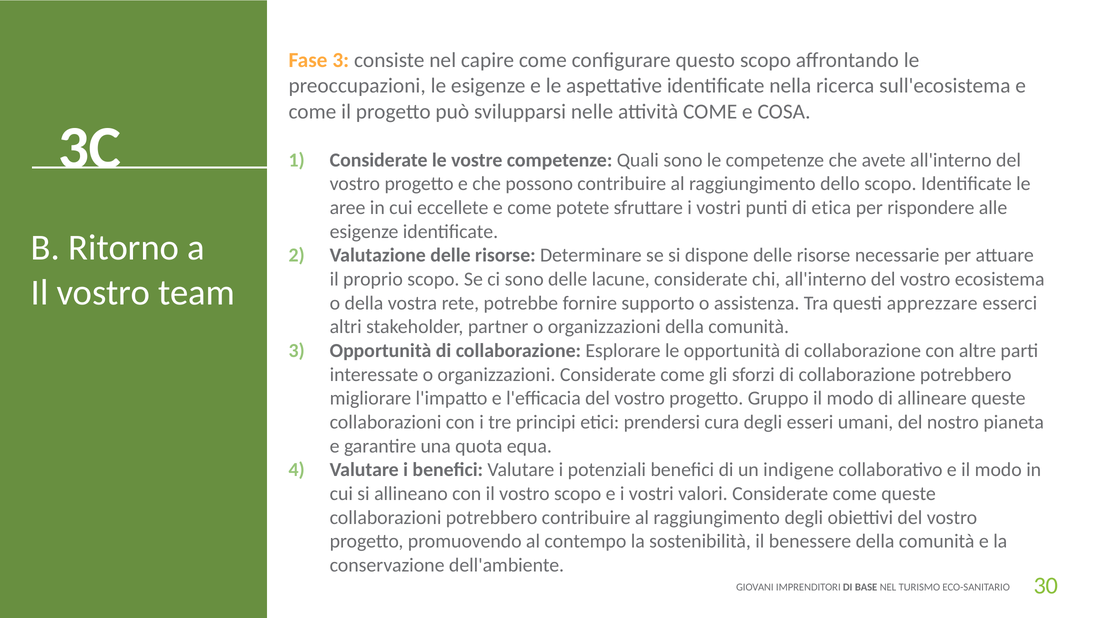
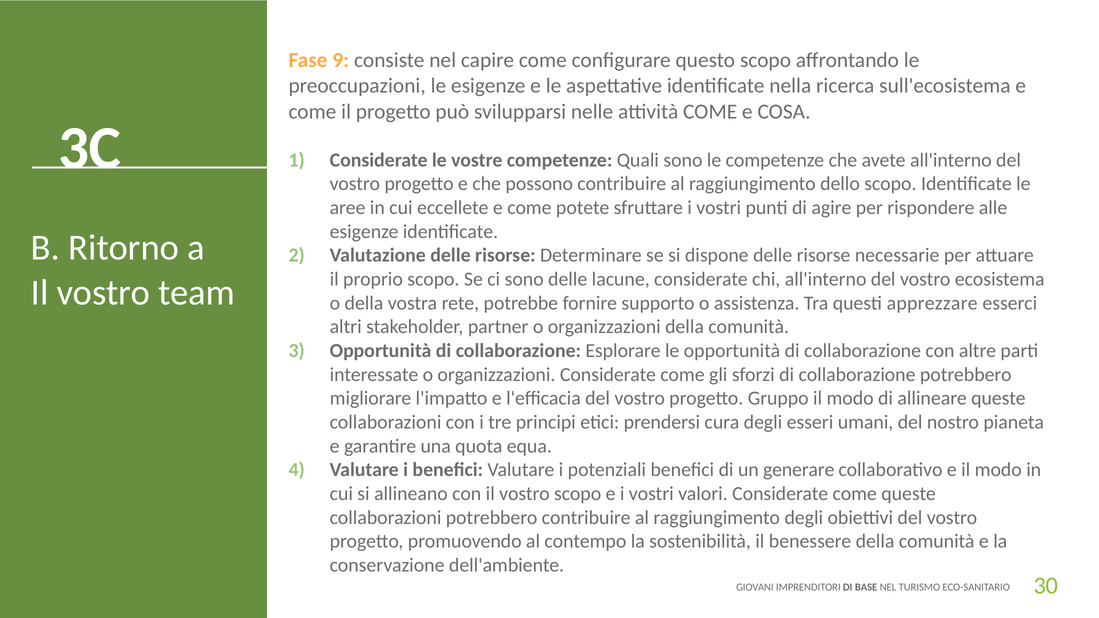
Fase 3: 3 -> 9 (341, 60)
etica: etica -> agire (831, 208)
indigene: indigene -> generare (799, 470)
